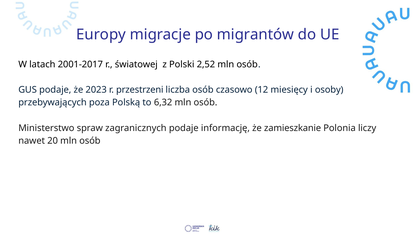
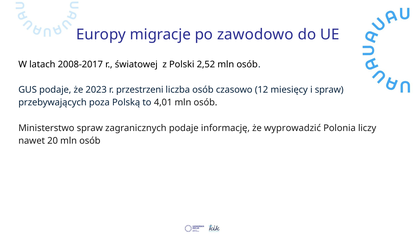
migrantów: migrantów -> zawodowo (255, 34)
2001-2017: 2001-2017 -> 2008-2017 (80, 64)
i osoby: osoby -> spraw (329, 90)
6,32: 6,32 -> 4,01 (163, 103)
zamieszkanie: zamieszkanie -> wyprowadzić (293, 128)
